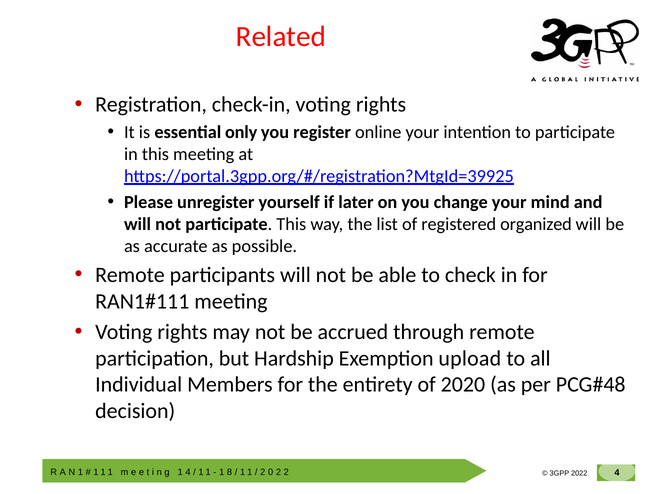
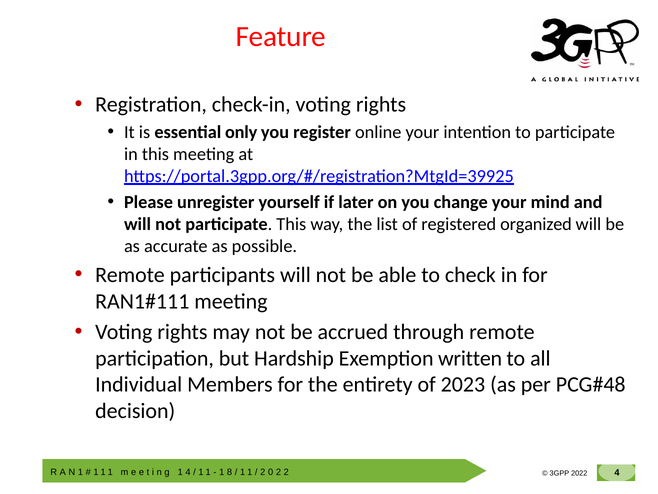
Related: Related -> Feature (281, 36)
upload: upload -> written (470, 358)
2020: 2020 -> 2023 (463, 384)
